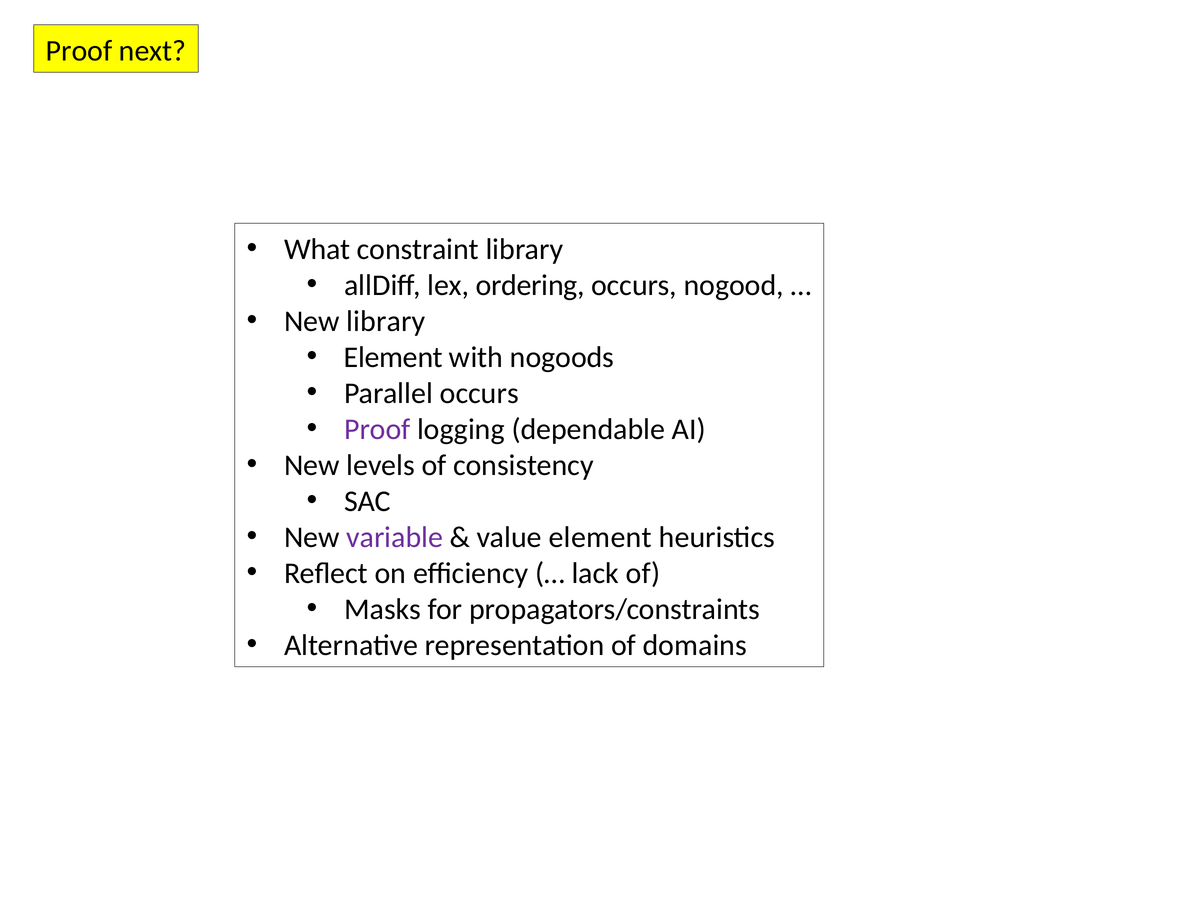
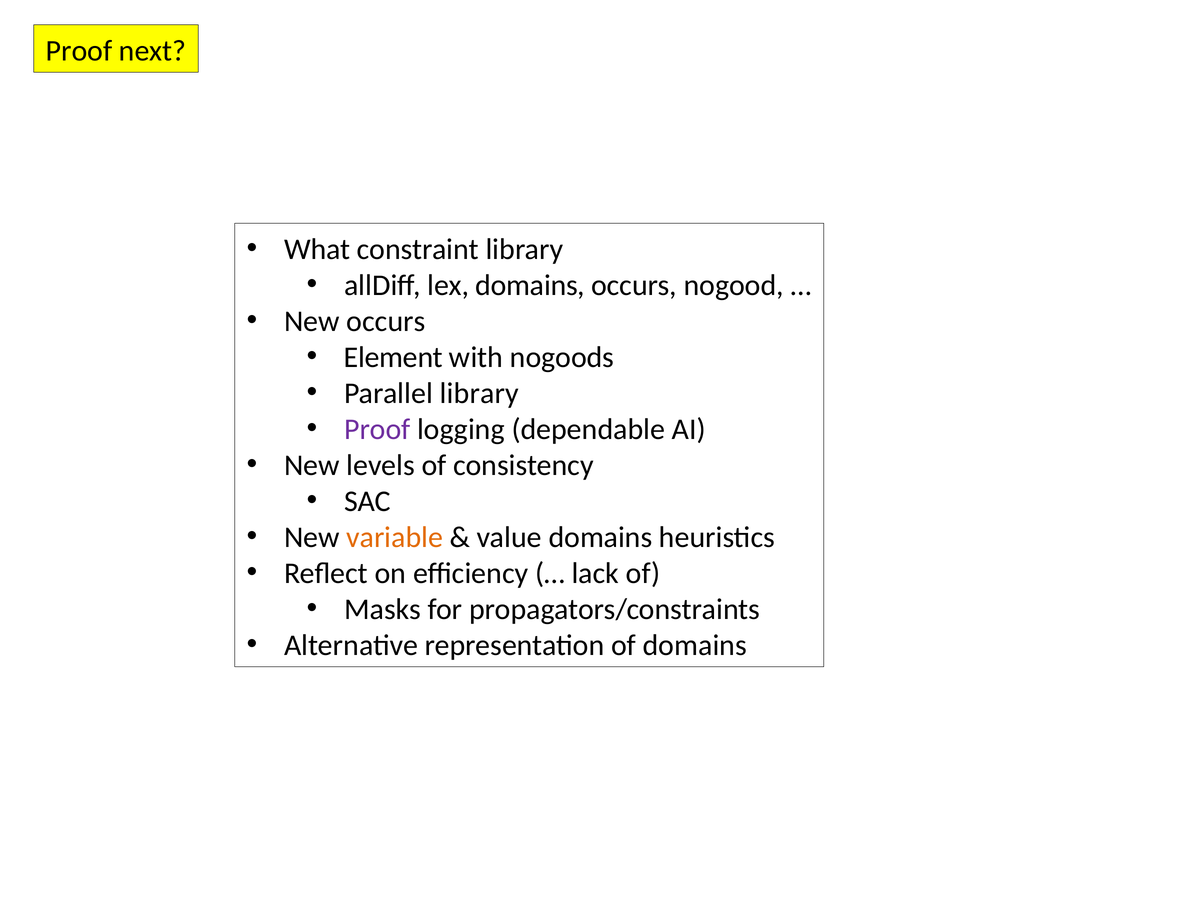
lex ordering: ordering -> domains (530, 285)
New library: library -> occurs (386, 321)
Parallel occurs: occurs -> library (479, 393)
variable colour: purple -> orange (395, 537)
value element: element -> domains (600, 537)
